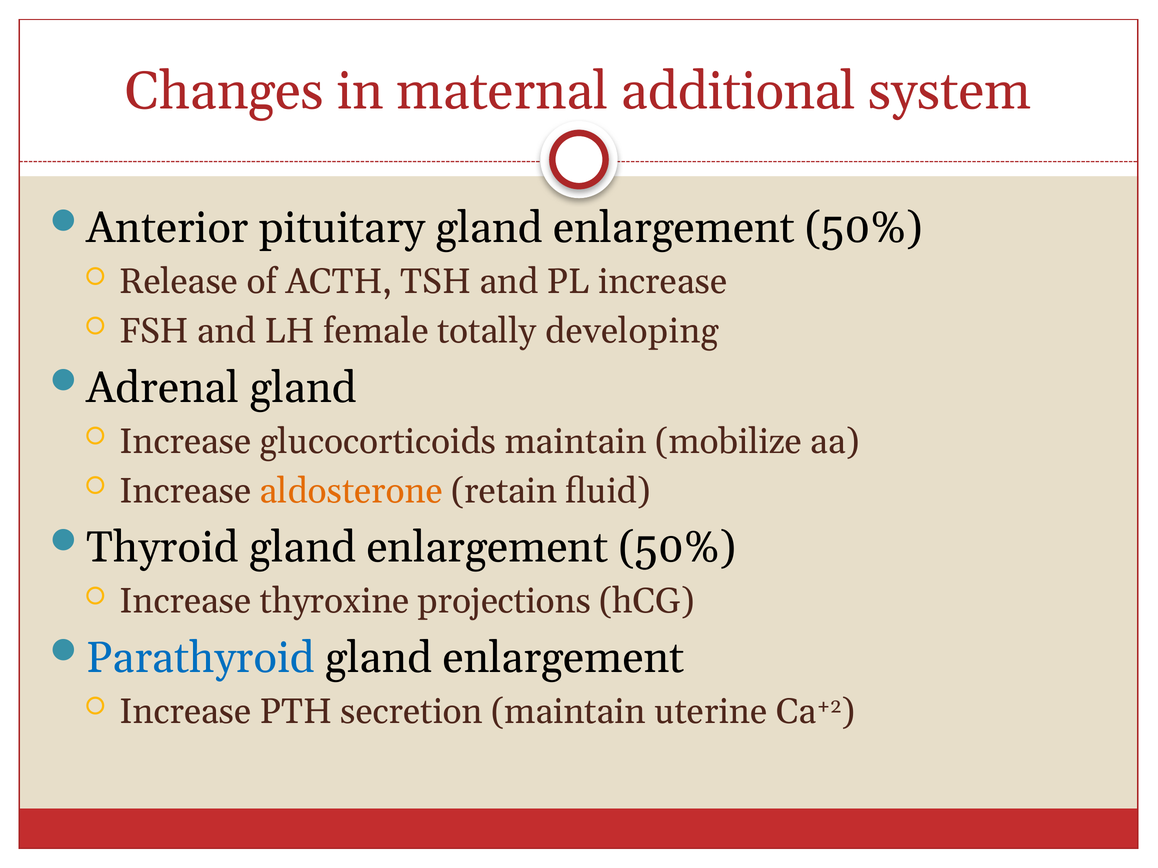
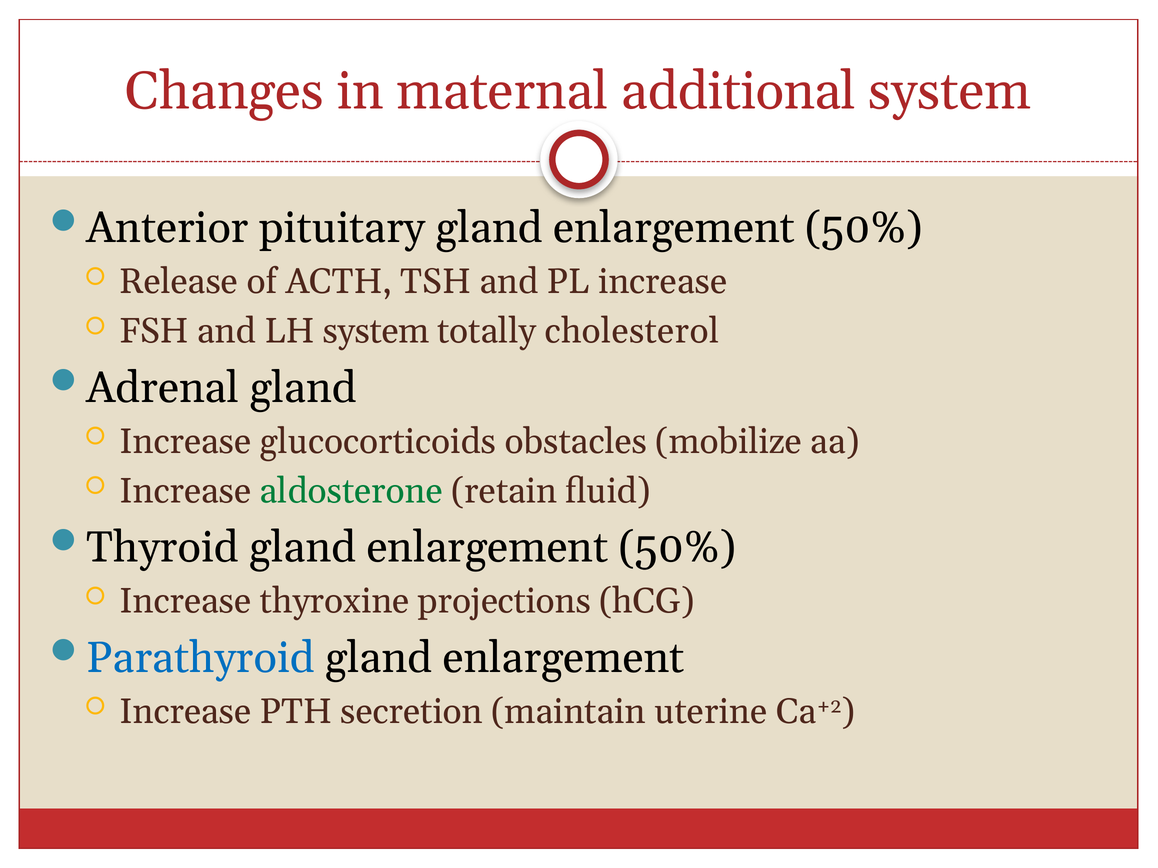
LH female: female -> system (376, 331)
developing: developing -> cholesterol (632, 331)
glucocorticoids maintain: maintain -> obstacles (576, 442)
aldosterone colour: orange -> green (351, 491)
